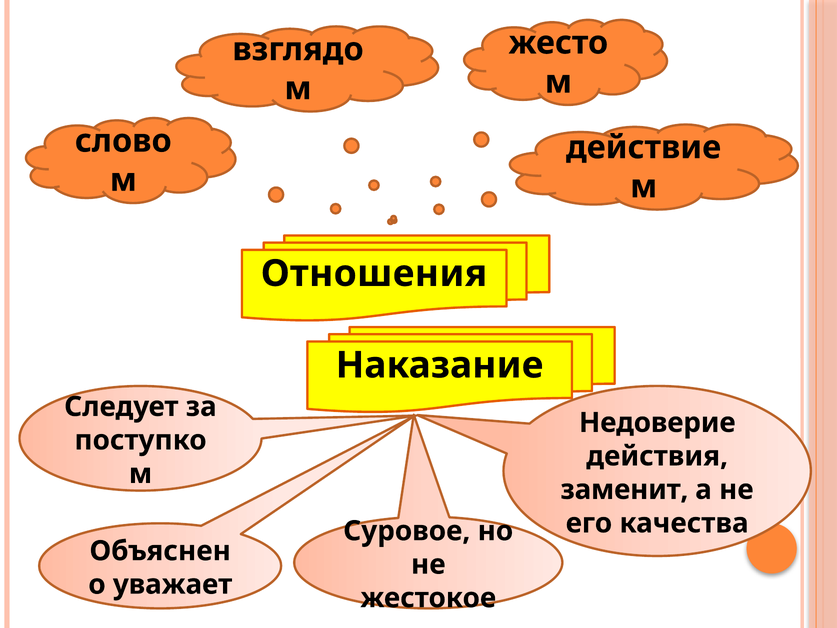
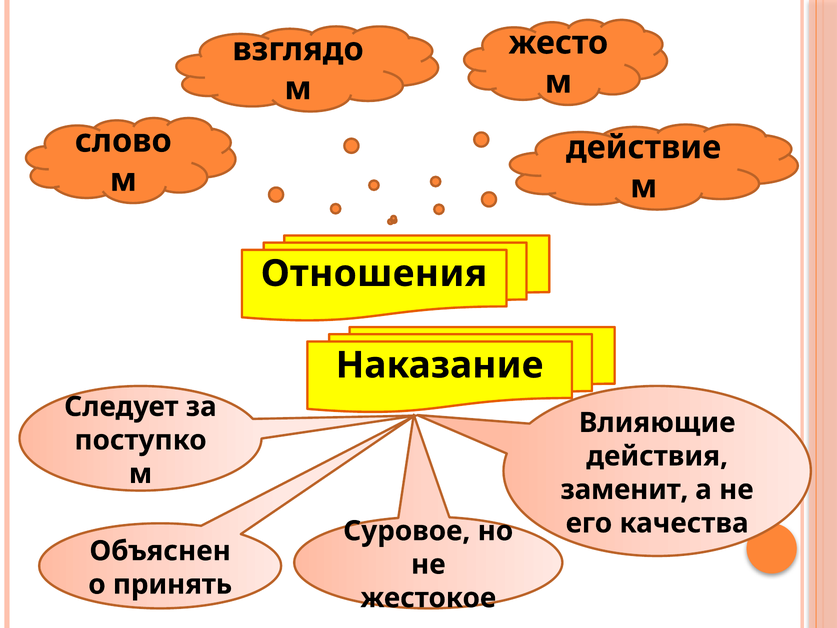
Недоверие: Недоверие -> Влияющие (657, 423)
уважает: уважает -> принять (173, 584)
